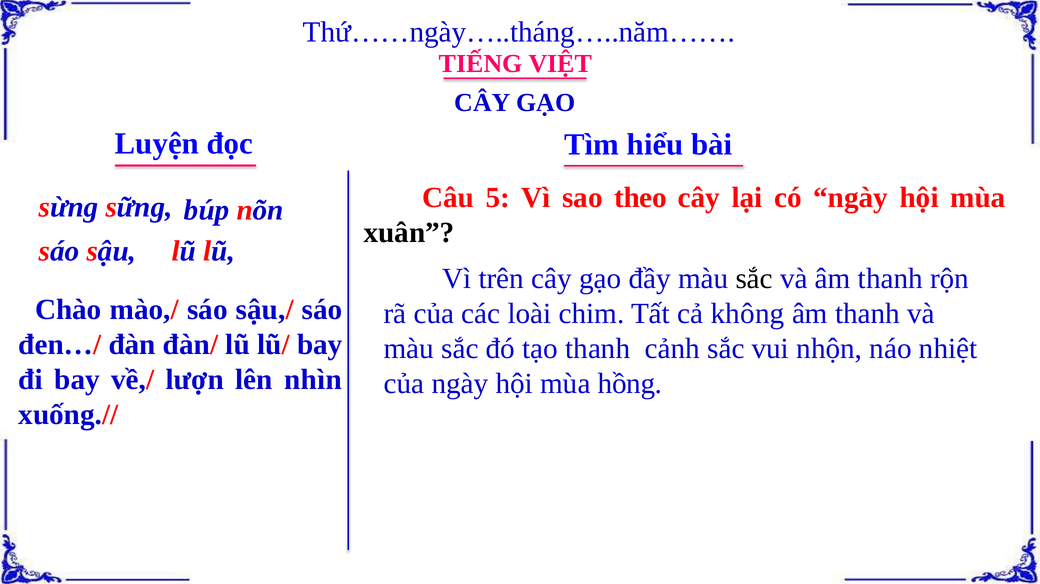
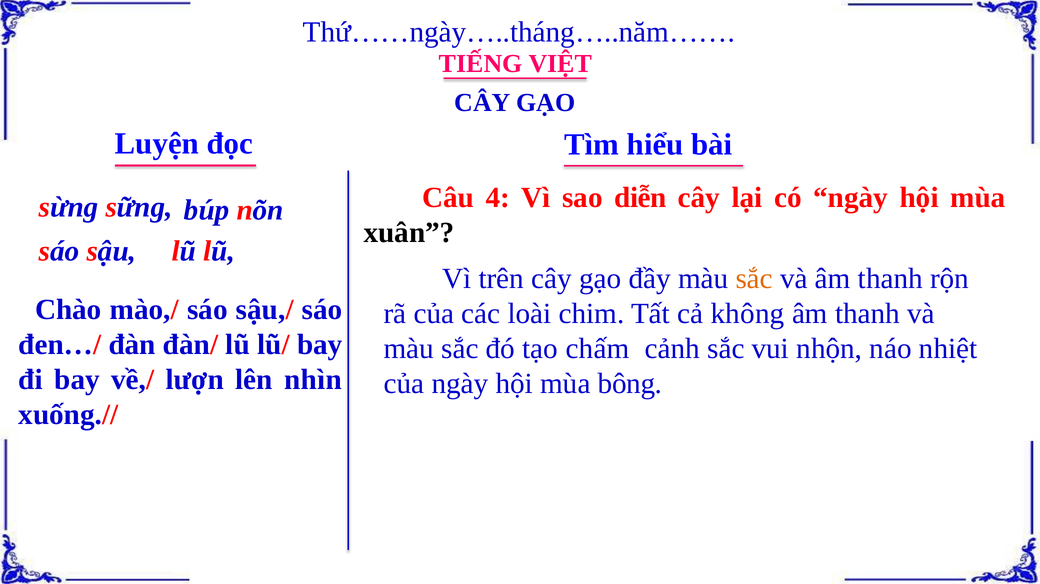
5: 5 -> 4 (498, 198)
theo: theo -> diễn (640, 198)
sắc colour: black -> orange (754, 279)
tạo thanh: thanh -> chấm (598, 349)
hồng: hồng -> bông (630, 384)
